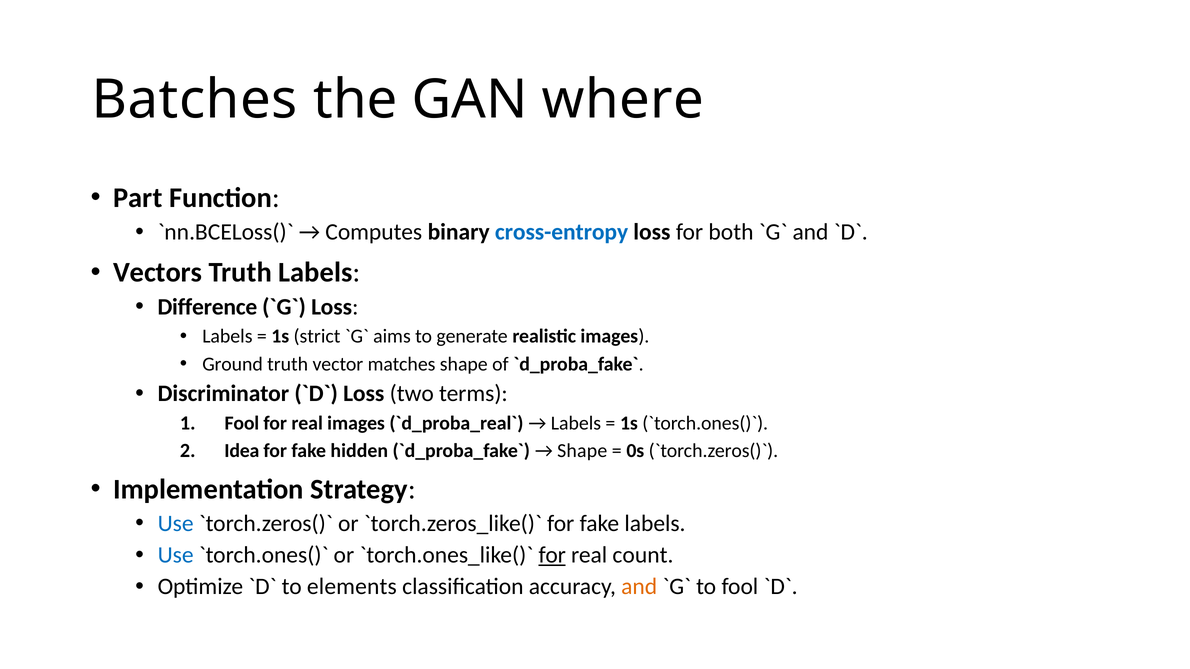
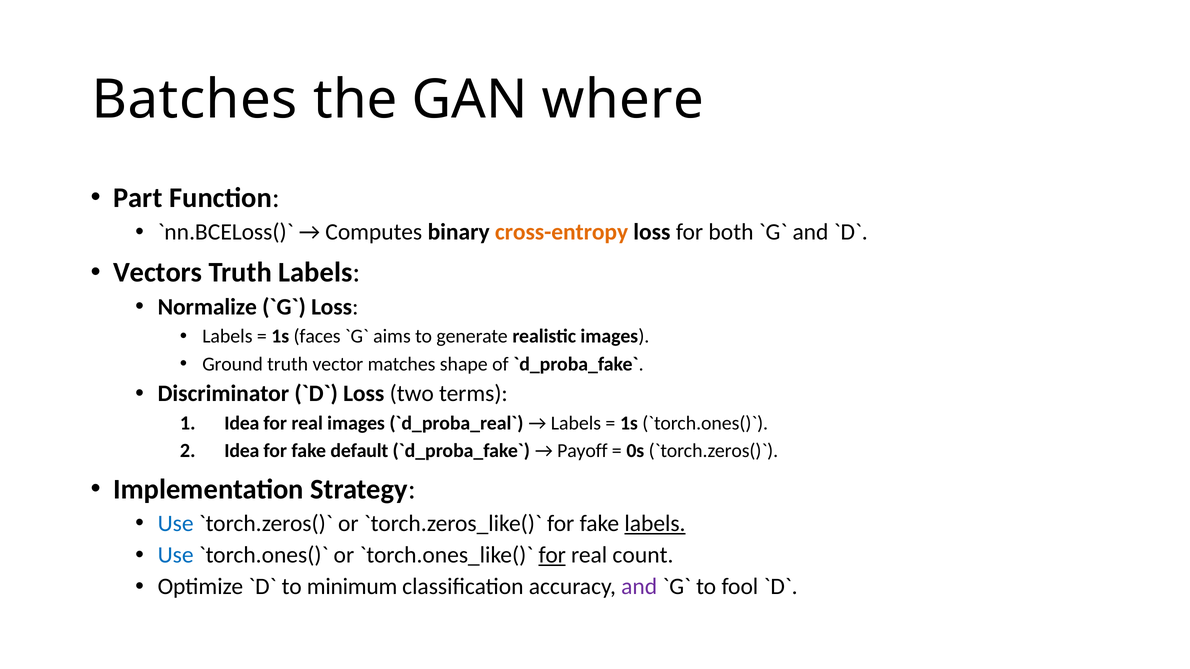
cross-entropy colour: blue -> orange (562, 232)
Difference: Difference -> Normalize (207, 307)
strict: strict -> faces (317, 337)
Fool: Fool -> Idea (242, 423)
hidden: hidden -> default (359, 451)
Shape: Shape -> Payoff (582, 451)
labels underline: none -> present (655, 524)
elements: elements -> minimum (352, 587)
and colour: orange -> purple (639, 587)
